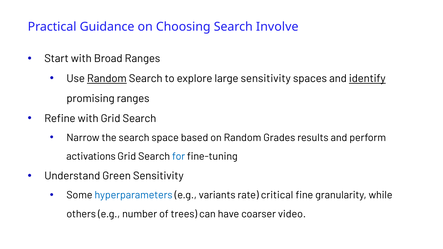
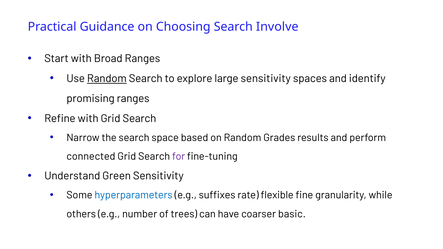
identify underline: present -> none (367, 79)
activations: activations -> connected (91, 156)
for colour: blue -> purple (179, 156)
variants: variants -> suffixes (217, 195)
critical: critical -> flexible (277, 195)
video: video -> basic (292, 214)
